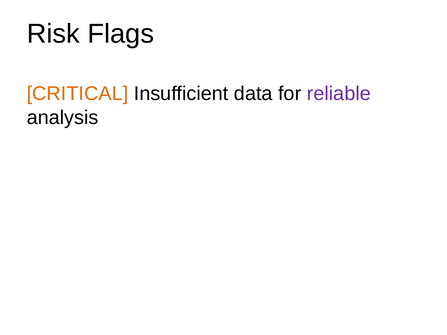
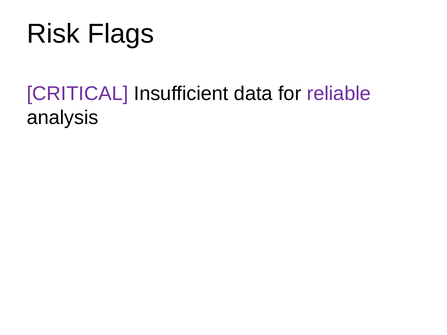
CRITICAL colour: orange -> purple (78, 94)
